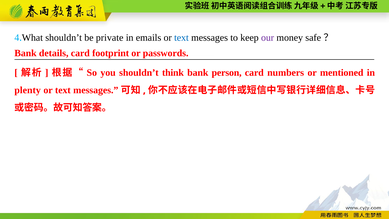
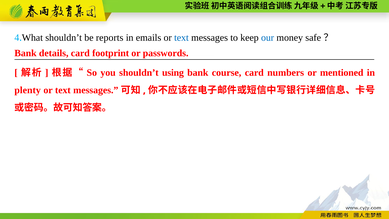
private: private -> reports (110, 38)
our colour: purple -> blue (268, 38)
think: think -> using (173, 73)
person: person -> course (227, 73)
